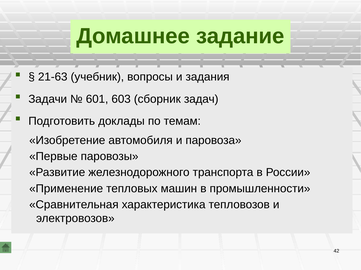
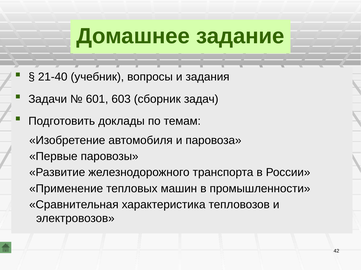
21-63: 21-63 -> 21-40 (53, 77)
